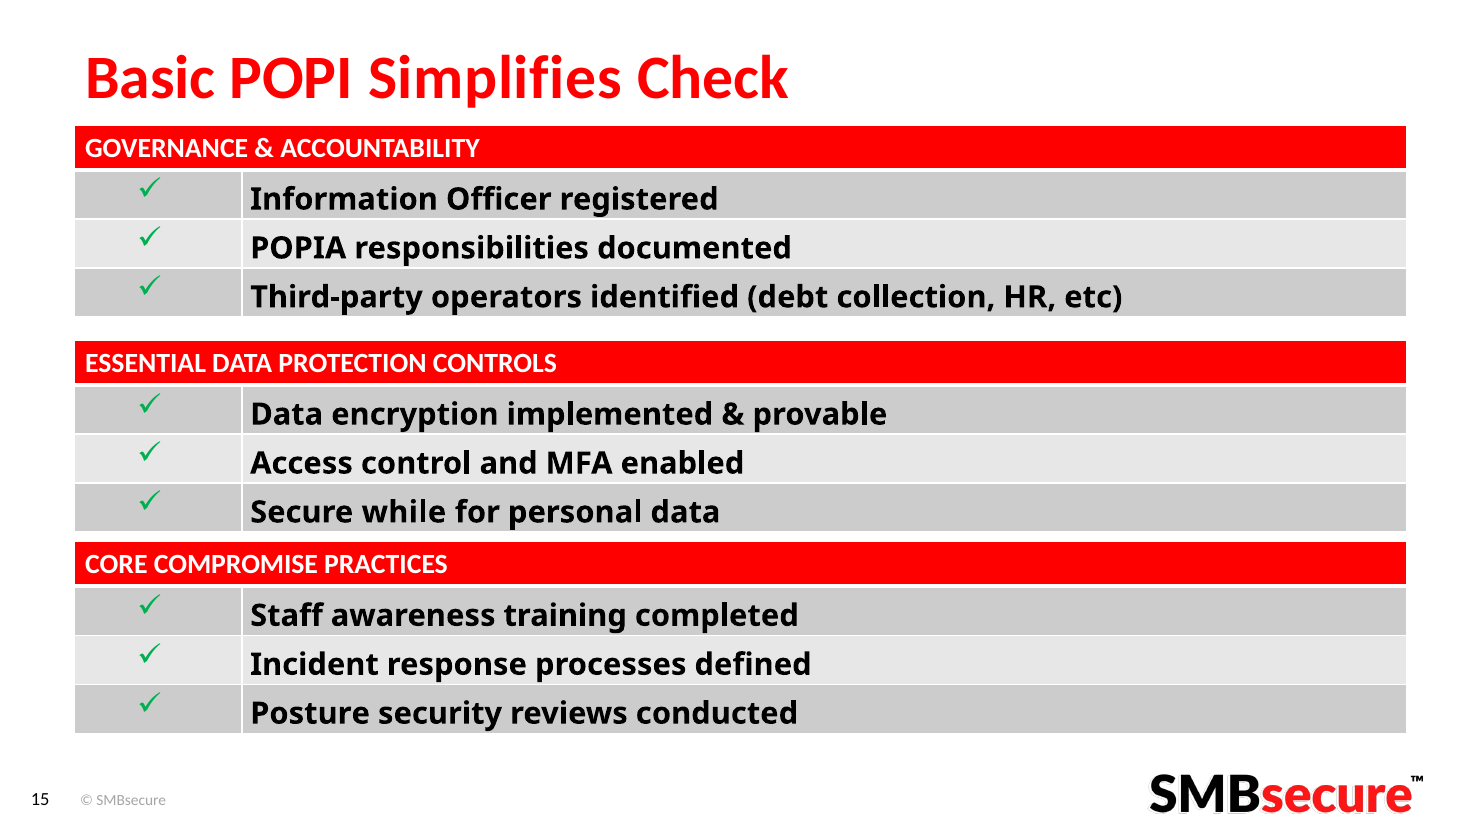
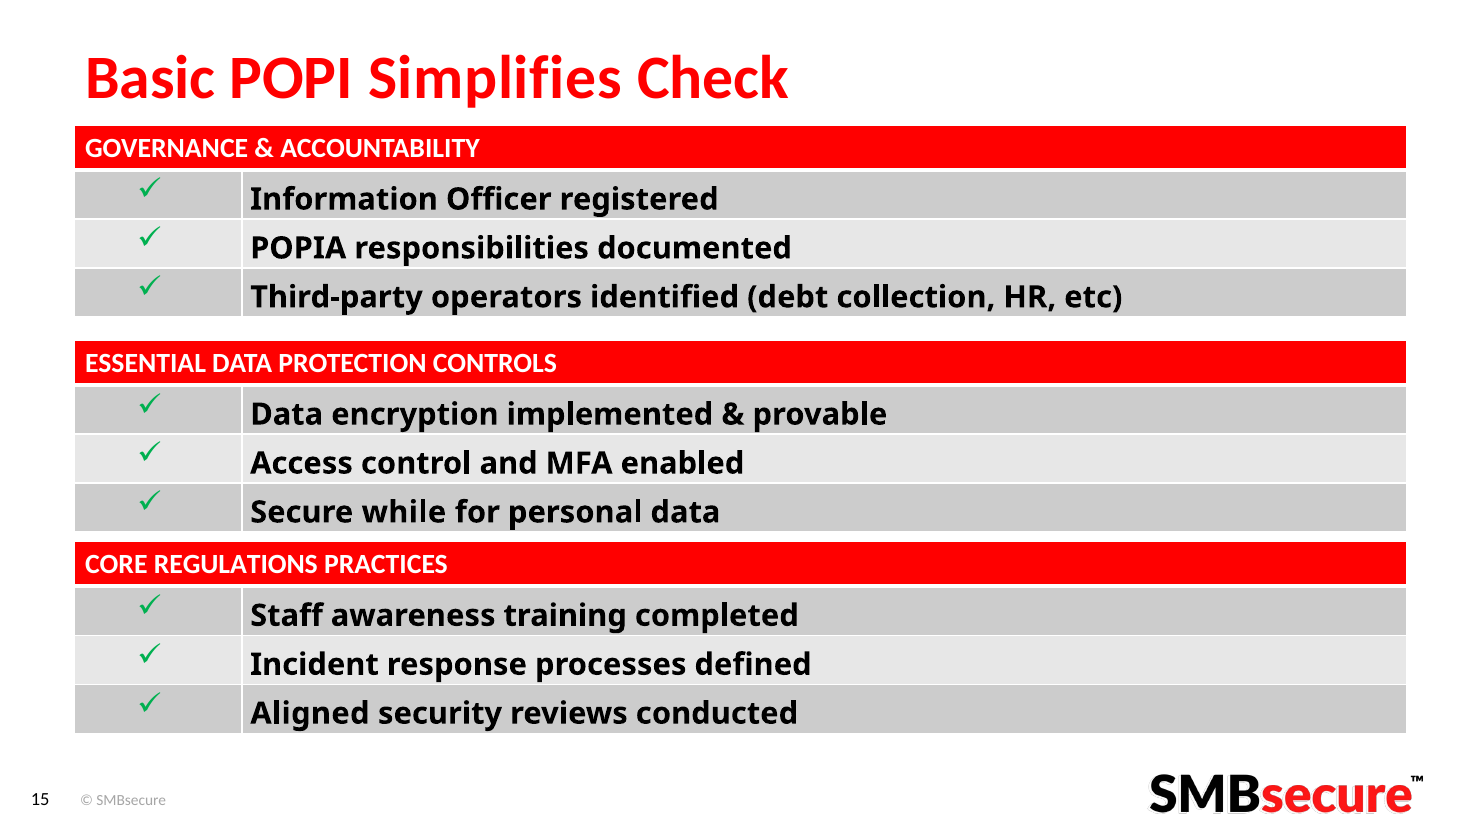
COMPROMISE: COMPROMISE -> REGULATIONS (236, 564)
Posture: Posture -> Aligned (310, 714)
